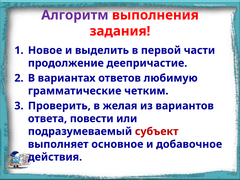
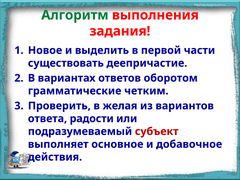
Алгоритм colour: purple -> green (75, 15)
продолжение: продолжение -> существовать (66, 63)
любимую: любимую -> оборотом (171, 78)
повести: повести -> радости (92, 119)
